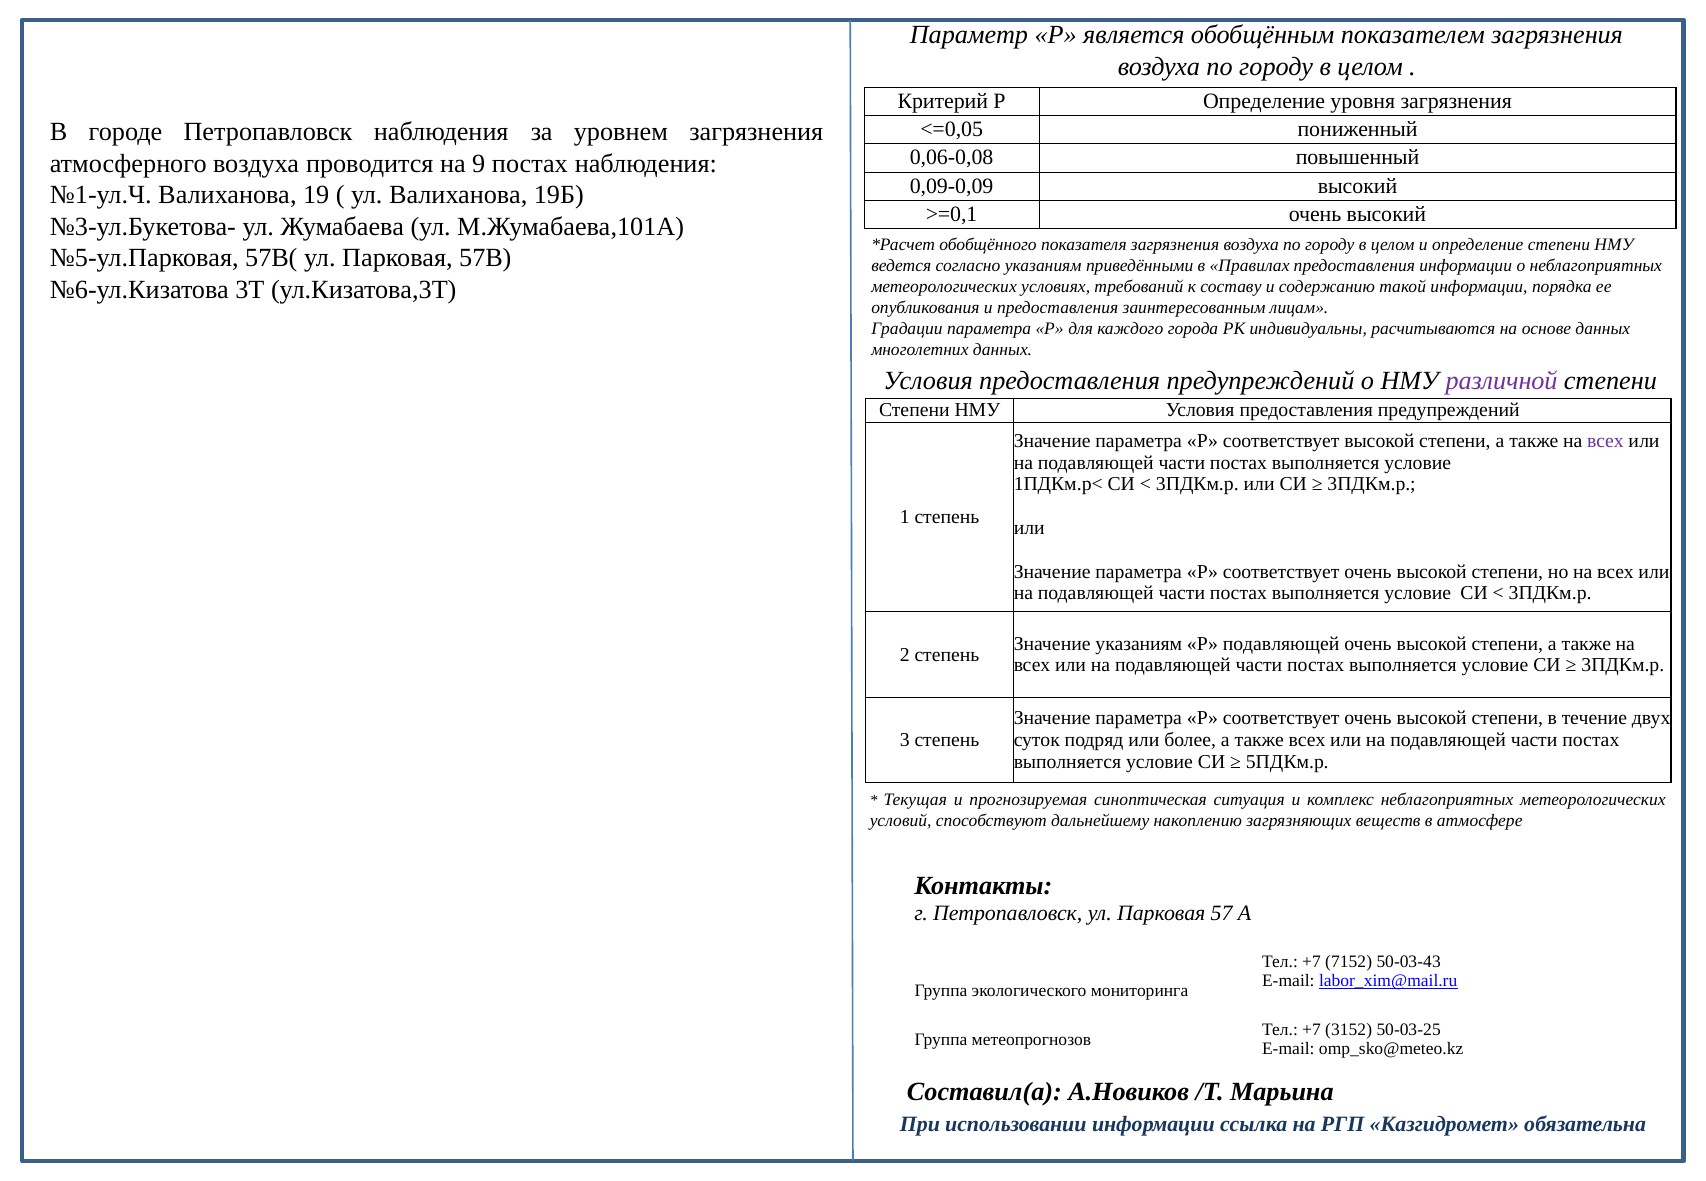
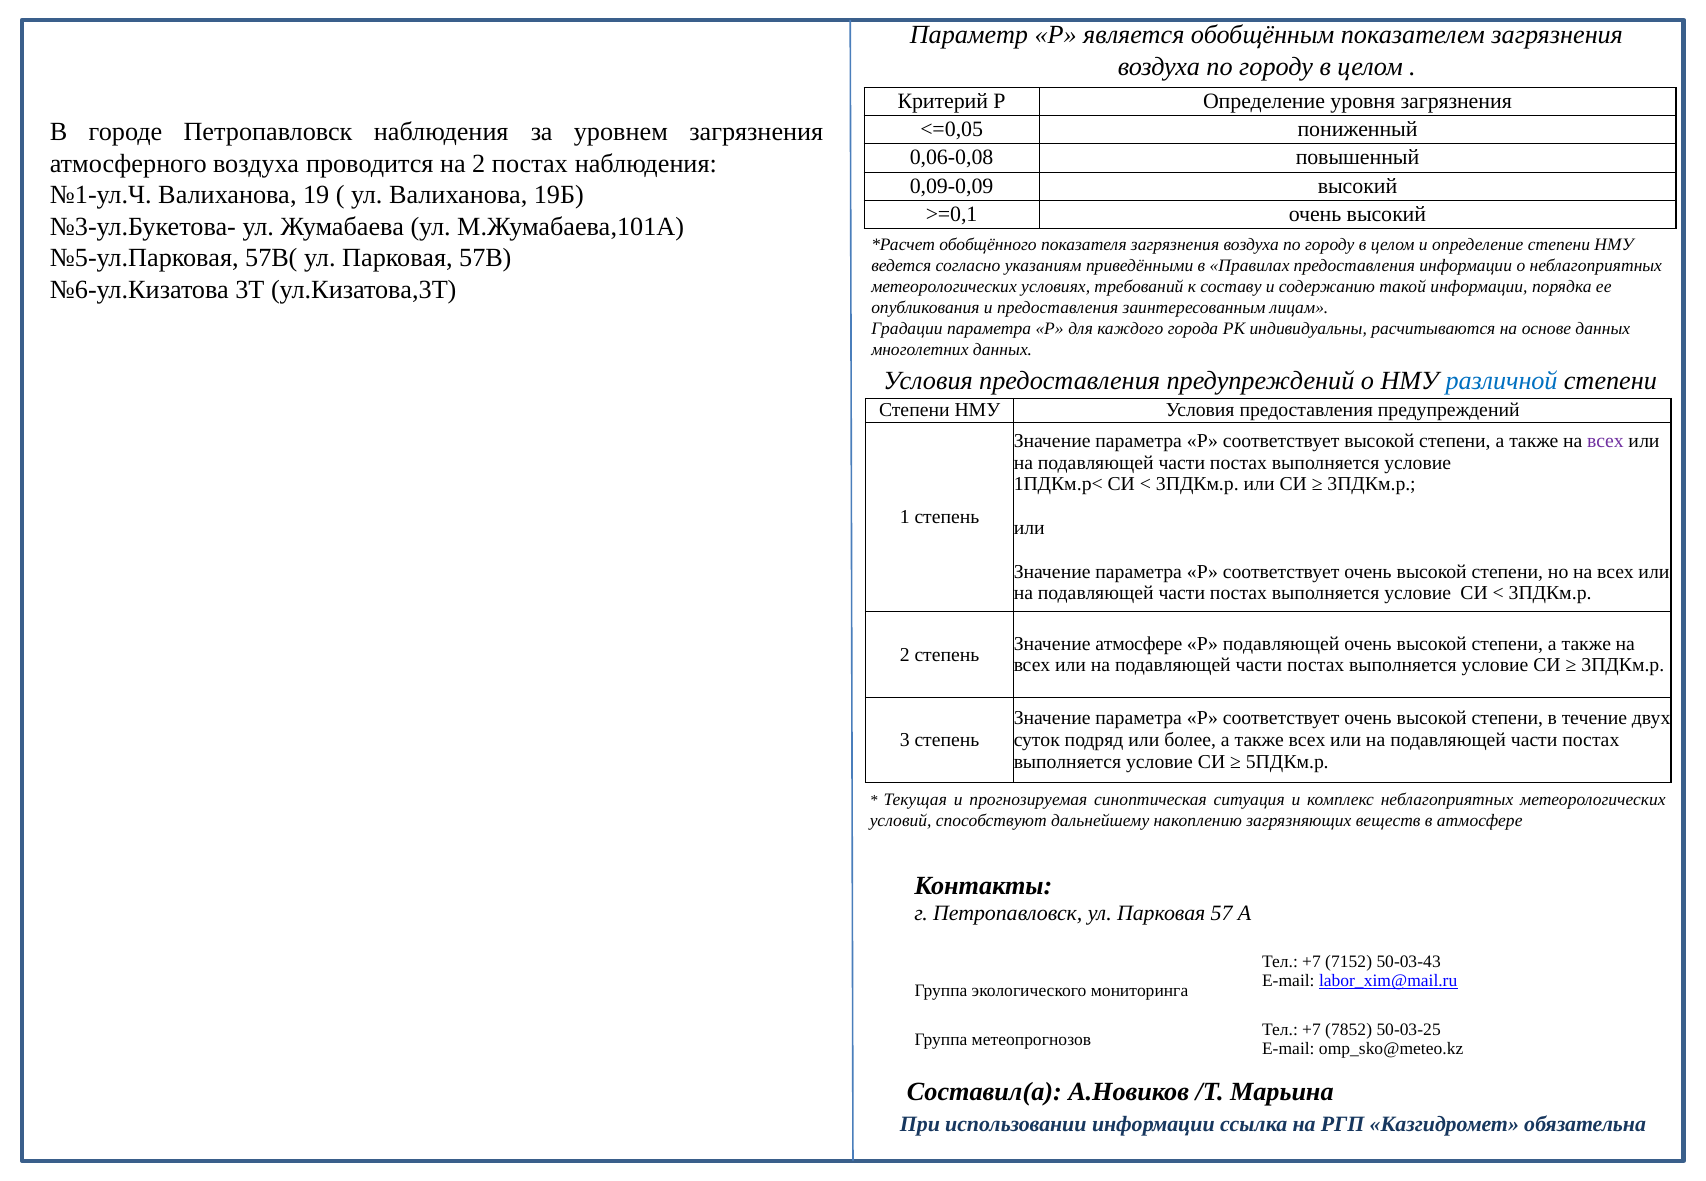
на 9: 9 -> 2 (479, 164)
различной colour: purple -> blue (1502, 380)
Значение указаниям: указаниям -> атмосфере (1139, 644)
3152: 3152 -> 7852 (1349, 1030)
